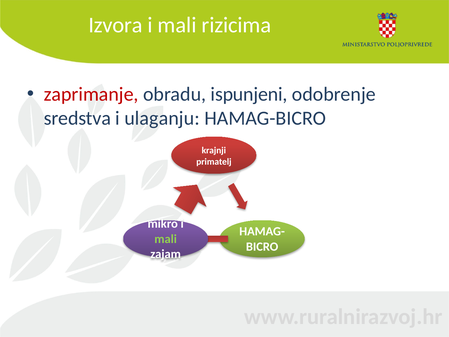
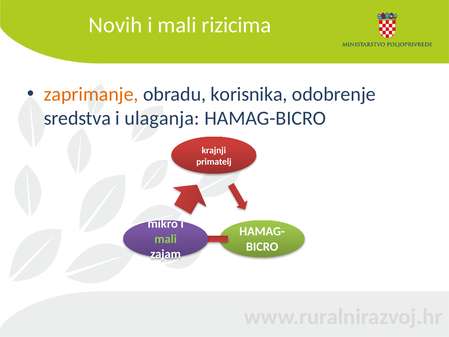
Izvora: Izvora -> Novih (115, 25)
zaprimanje colour: red -> orange (91, 94)
ispunjeni: ispunjeni -> korisnika (249, 94)
ulaganju: ulaganju -> ulaganja (162, 118)
